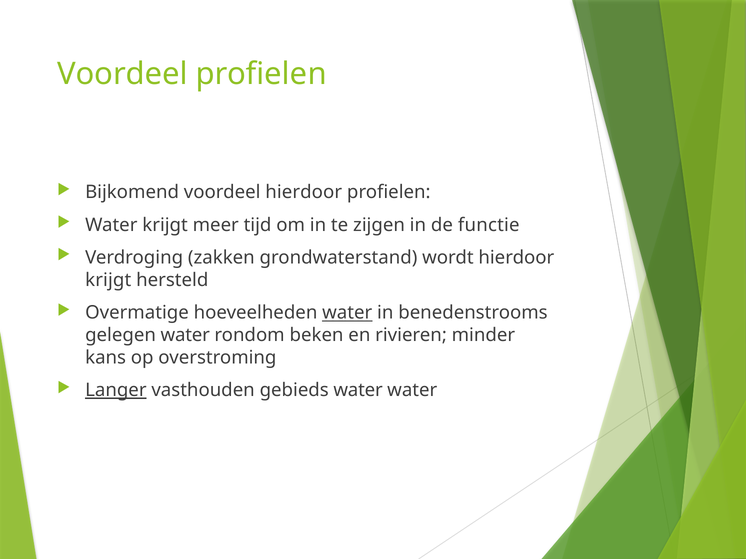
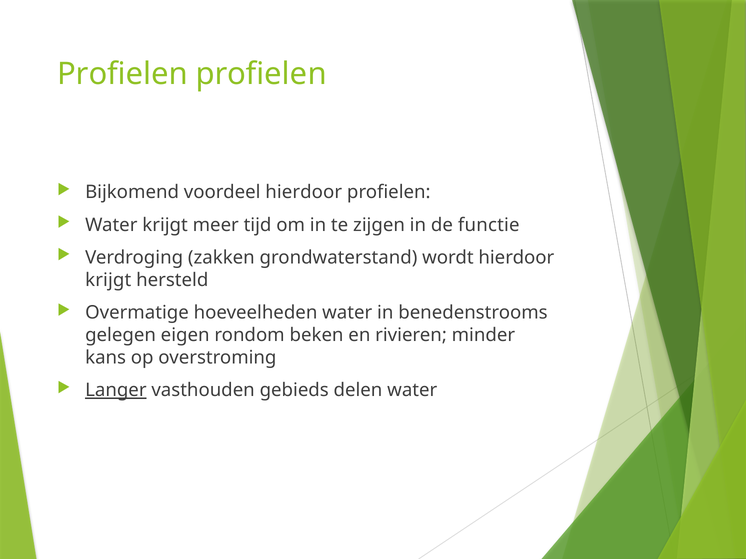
Voordeel: Voordeel -> Profielen (122, 74)
water underline: present -> none (347, 313)
gelegen water: water -> eigen (185, 336)
gebieds water: water -> delen (358, 391)
